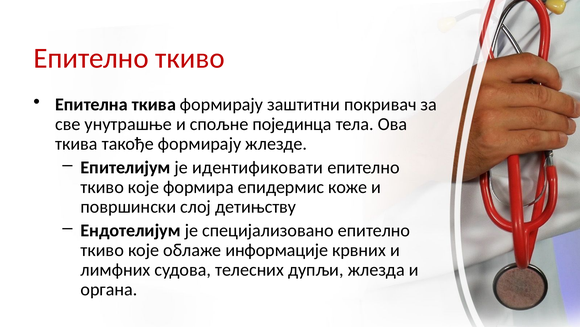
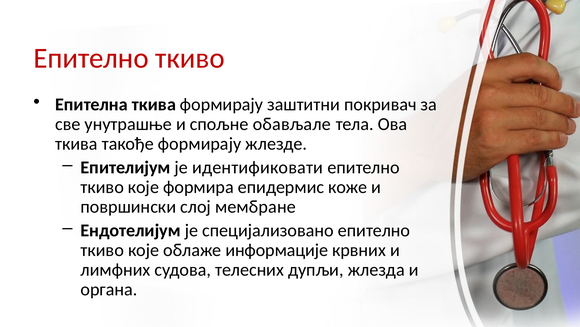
појединца: појединца -> обављале (292, 124)
детињству: детињству -> мембране (255, 206)
